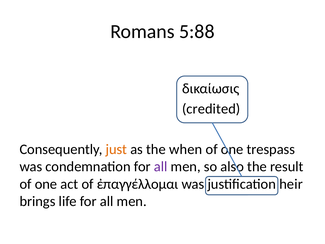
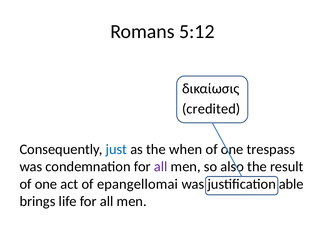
5:88: 5:88 -> 5:12 (197, 31)
just colour: orange -> blue (116, 149)
ἐπαγγέλλομαι: ἐπαγγέλλομαι -> epangellomai (137, 184)
heir: heir -> able (291, 184)
